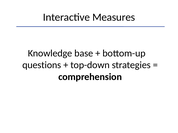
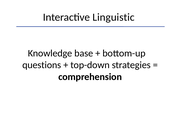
Measures: Measures -> Linguistic (114, 17)
